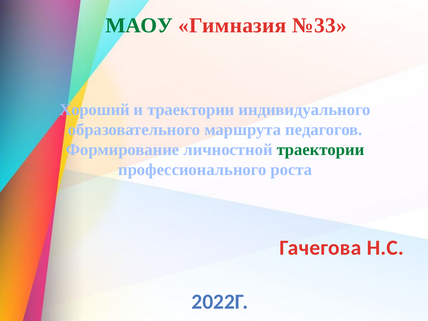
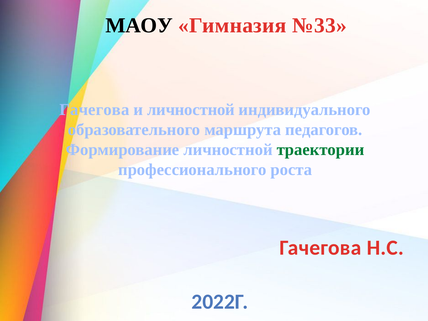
МАОУ colour: green -> black (139, 25)
Хороший: Хороший -> Гачегова (94, 110)
и траектории: траектории -> личностной (191, 110)
